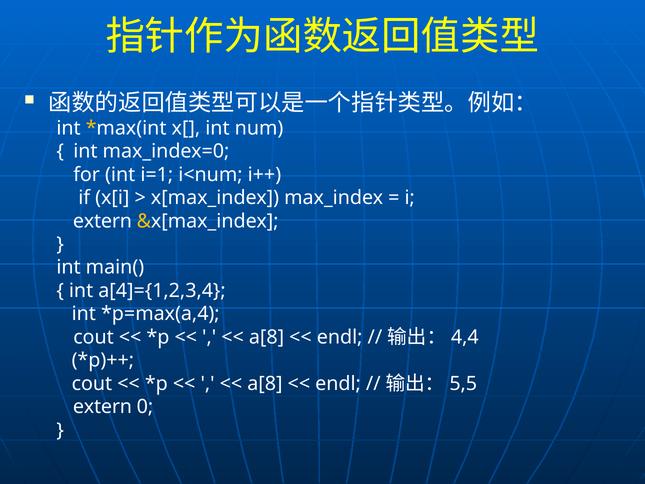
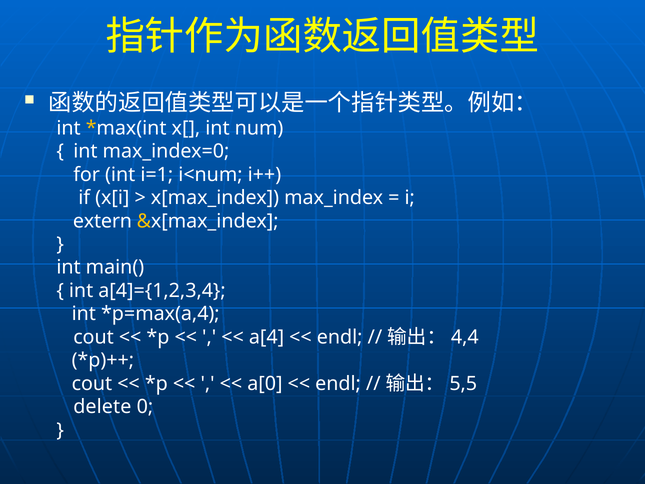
a[8: a[8 -> a[4 (267, 337)
a[8: a[8 -> a[0 (265, 383)
extern: extern -> delete (102, 407)
